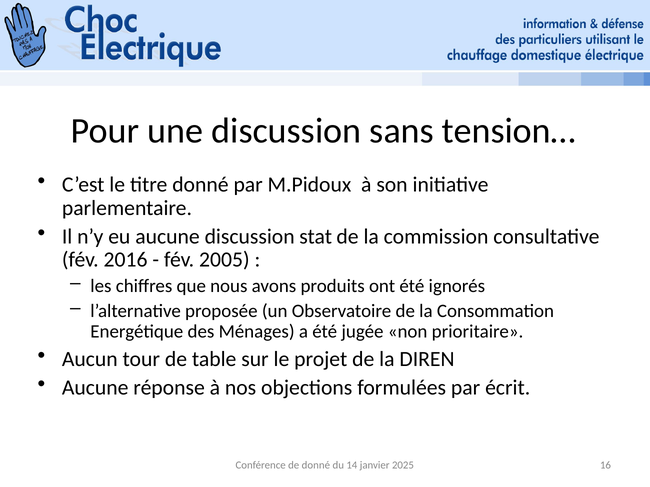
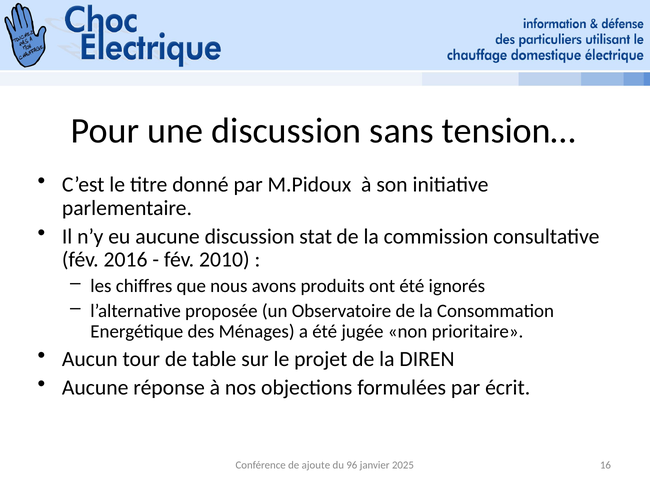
2005: 2005 -> 2010 (224, 260)
de donné: donné -> ajoute (316, 466)
14: 14 -> 96 (352, 466)
